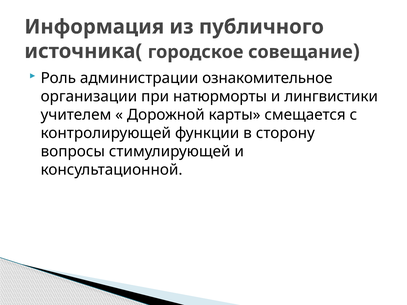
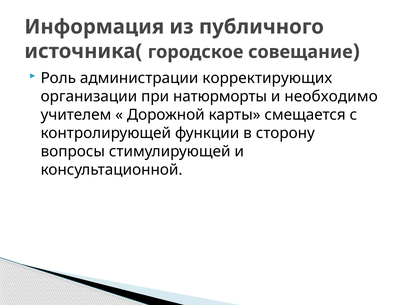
ознакомительное: ознакомительное -> корректирующих (267, 78)
лингвистики: лингвистики -> необходимо (331, 97)
